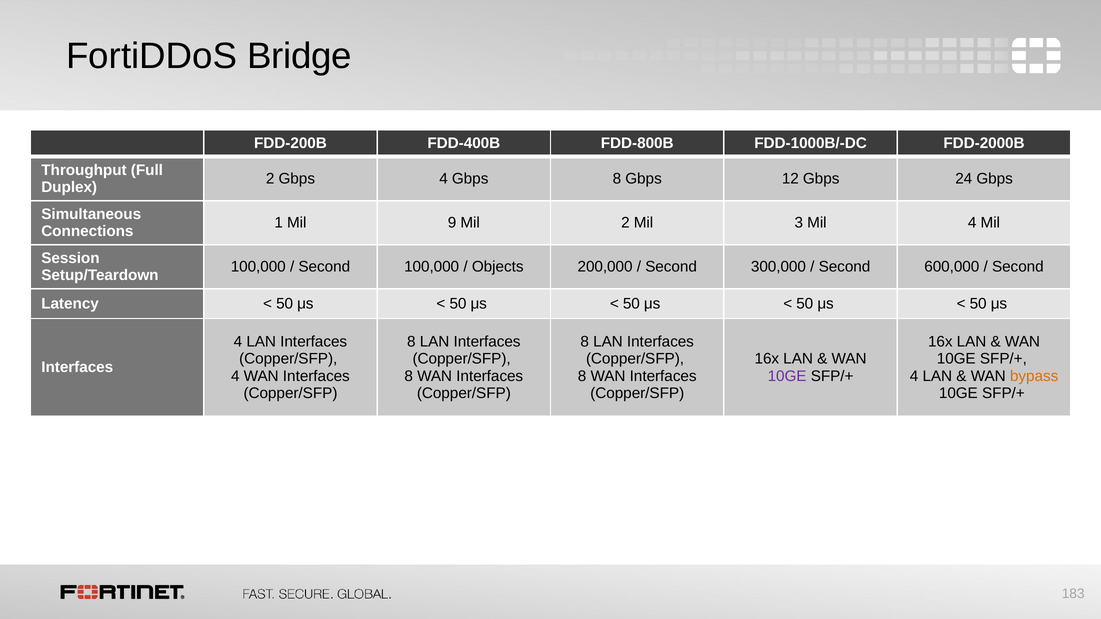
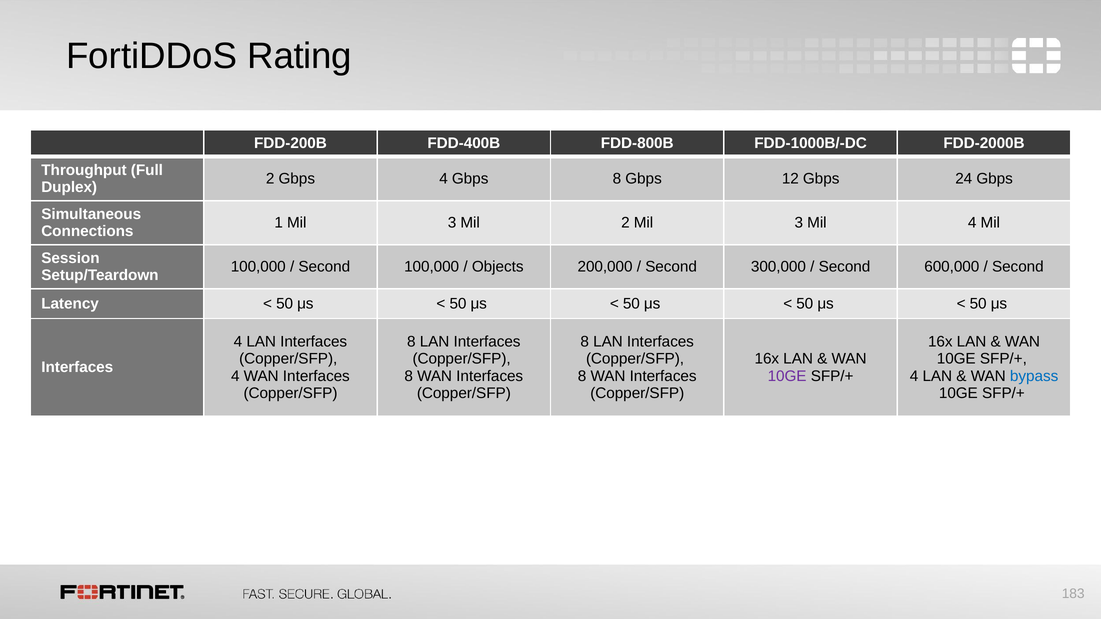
Bridge: Bridge -> Rating (300, 56)
1 Mil 9: 9 -> 3 (452, 223)
bypass colour: orange -> blue (1034, 376)
